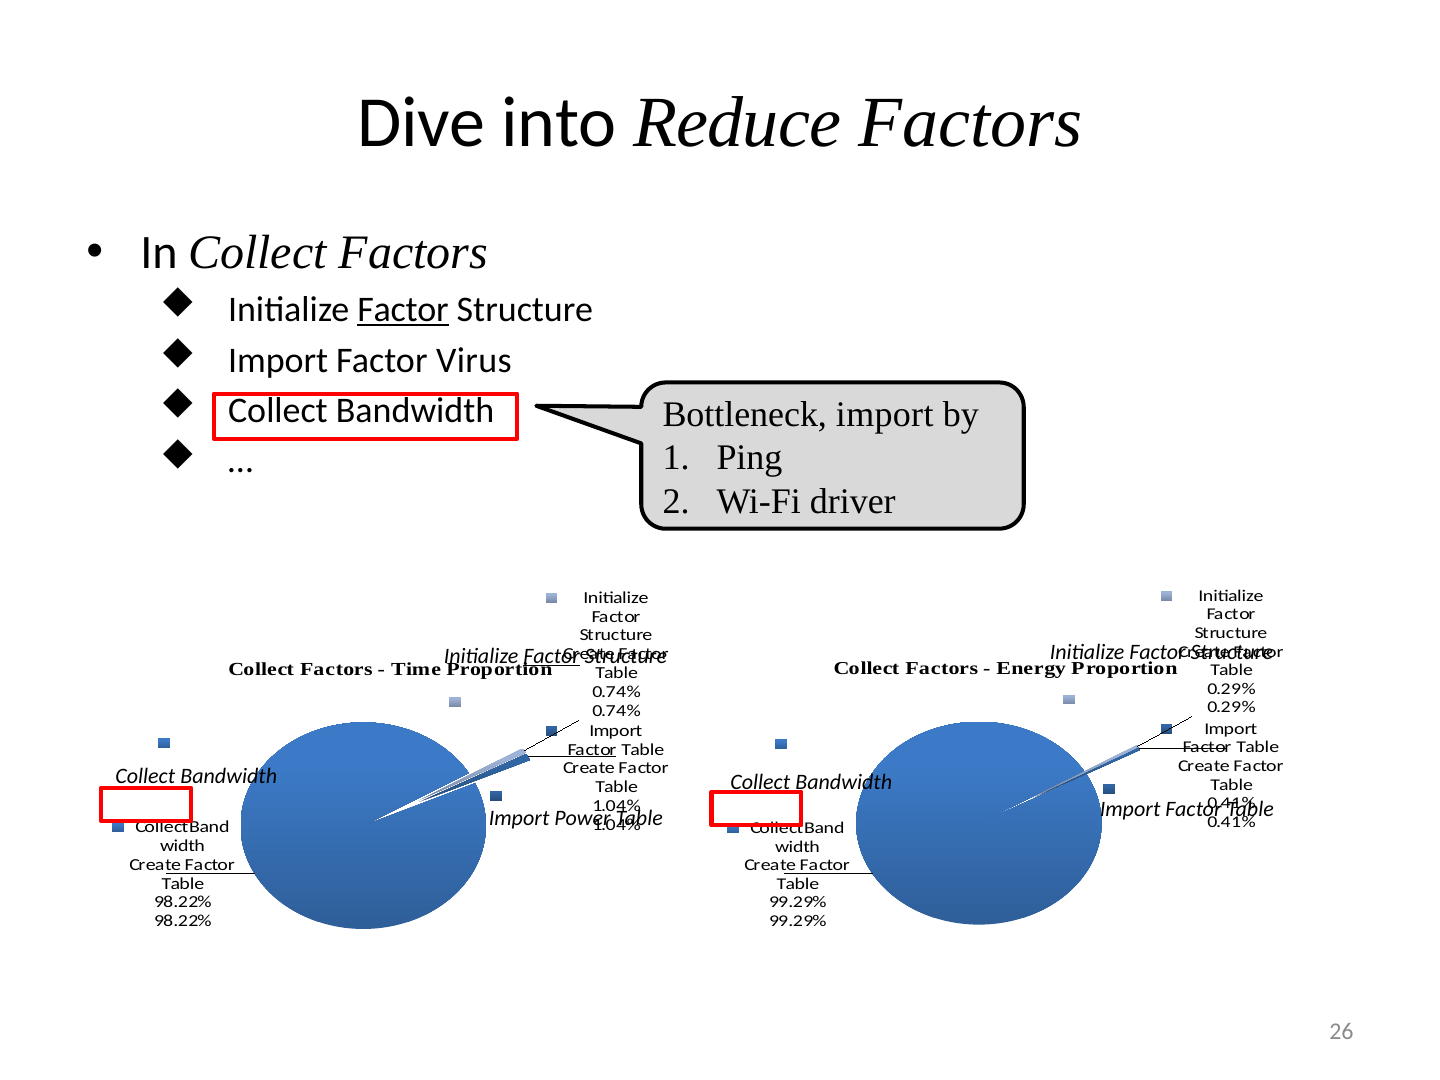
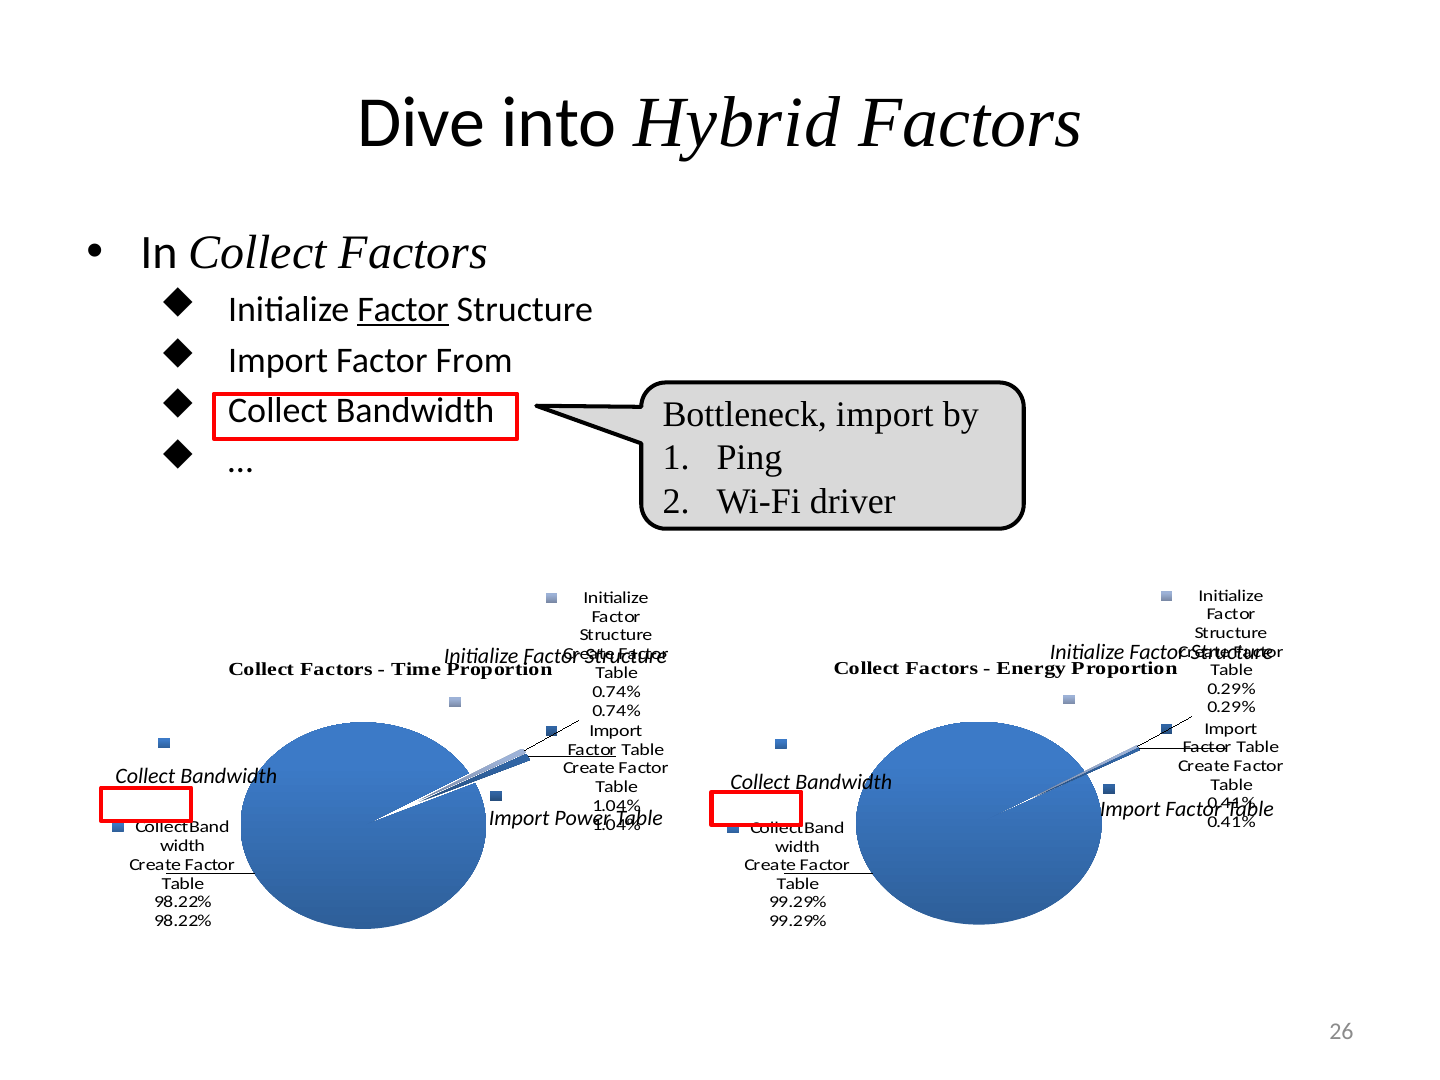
Reduce: Reduce -> Hybrid (737, 122)
Virus: Virus -> From (474, 360)
Factor underline: present -> none (552, 656)
